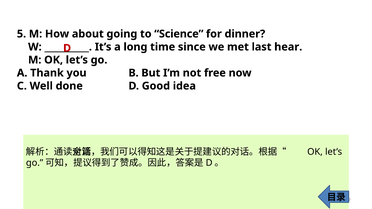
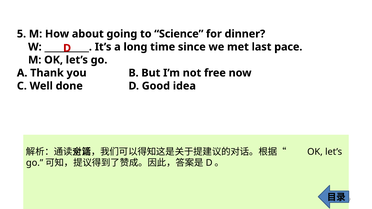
hear: hear -> pace (288, 47)
